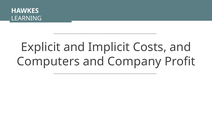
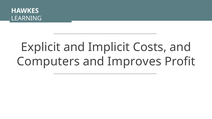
Company: Company -> Improves (134, 62)
